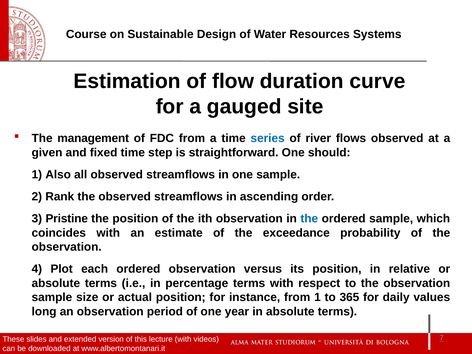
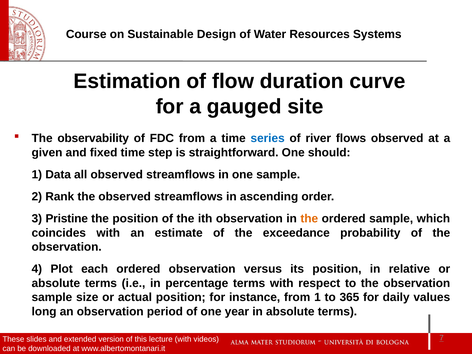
management: management -> observability (93, 138)
Also: Also -> Data (58, 175)
the colour: blue -> orange (309, 219)
